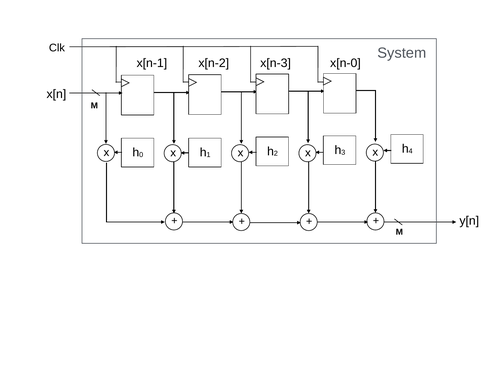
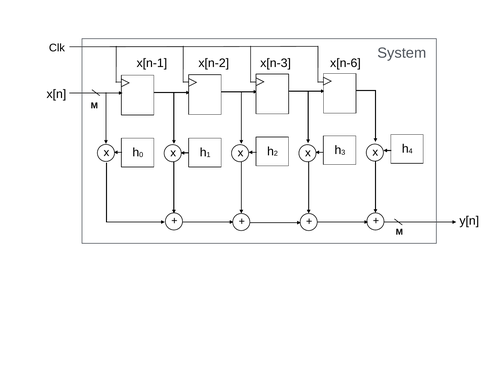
x[n-0: x[n-0 -> x[n-6 (345, 63)
